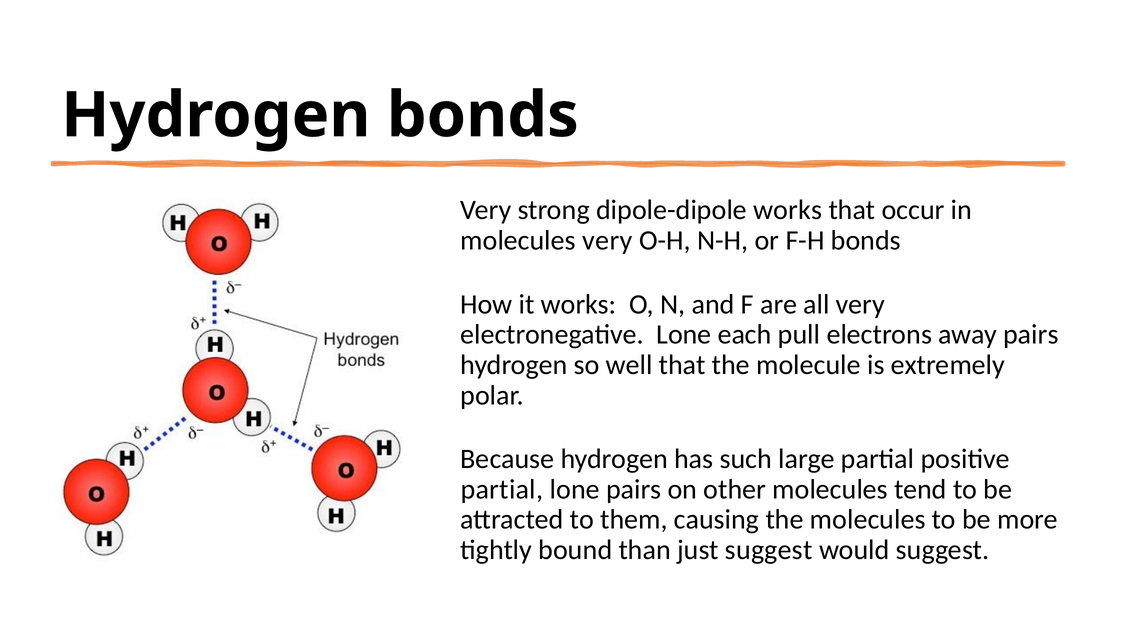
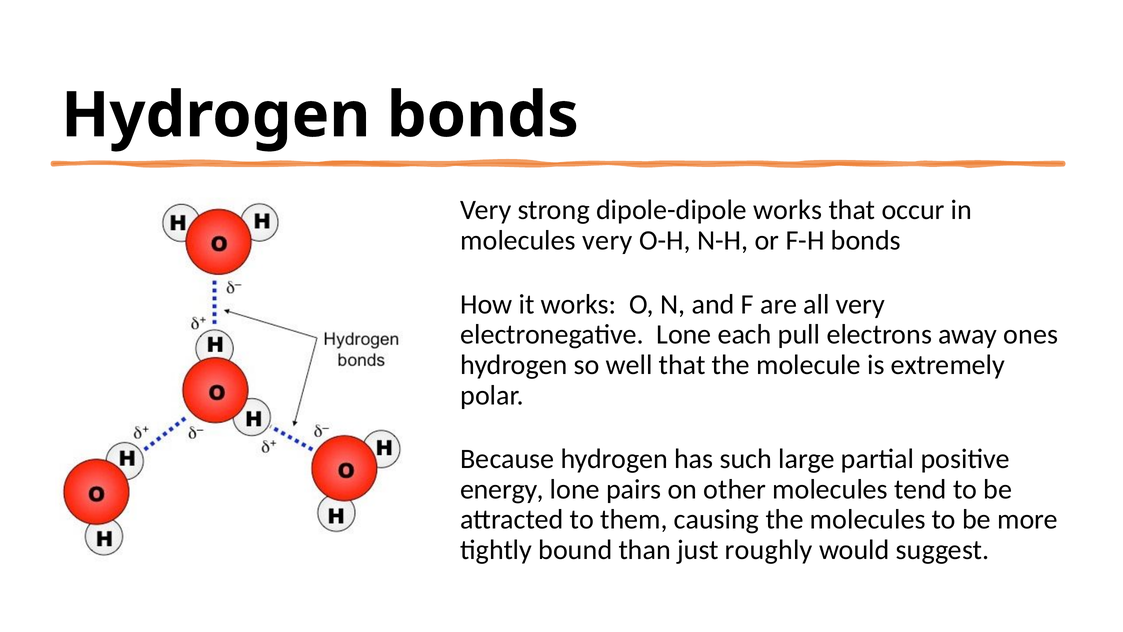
away pairs: pairs -> ones (1031, 334)
partial: partial -> energy (502, 489)
just suggest: suggest -> roughly (769, 550)
